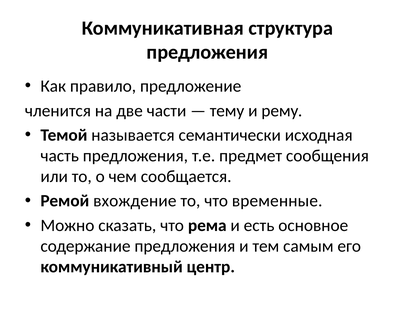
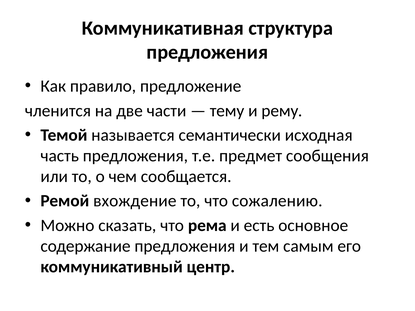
временные: временные -> сожалению (277, 201)
